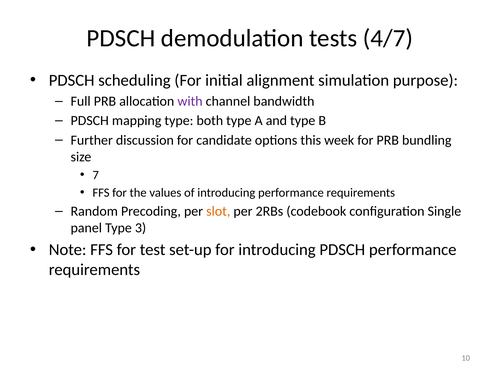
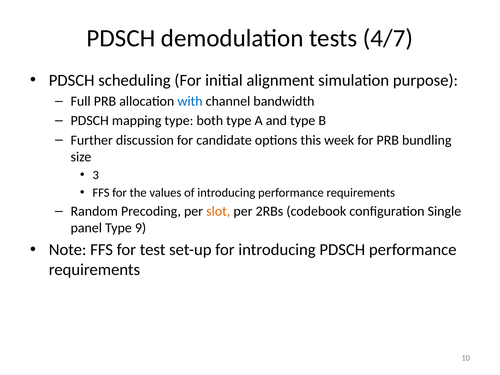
with colour: purple -> blue (190, 101)
7: 7 -> 3 (96, 175)
3: 3 -> 9 (141, 228)
